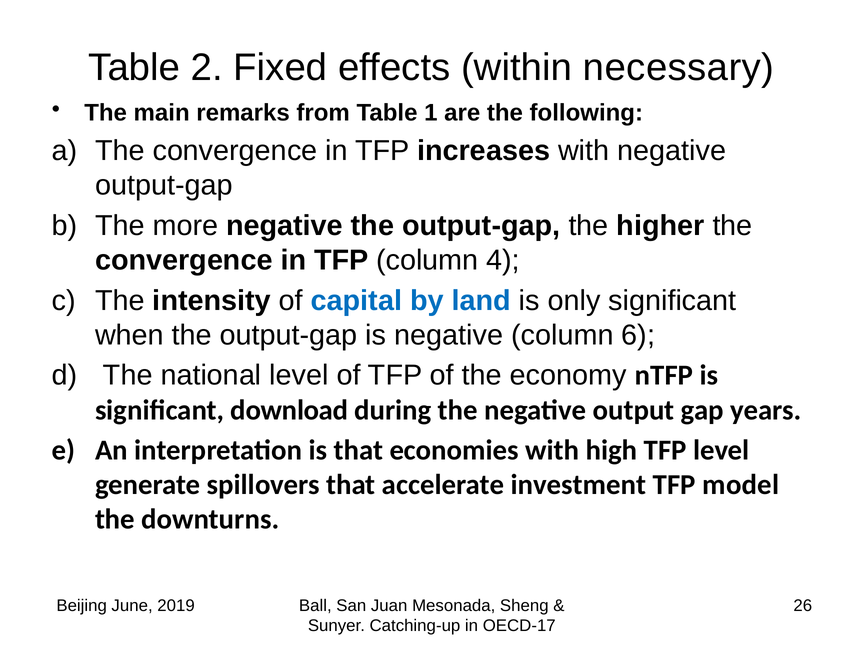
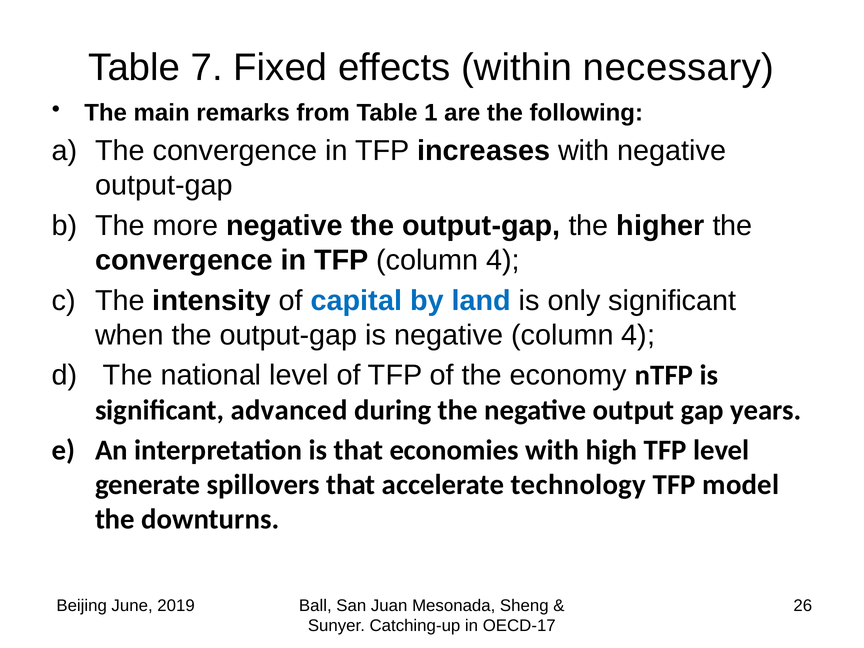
2: 2 -> 7 (207, 68)
negative column 6: 6 -> 4 (638, 335)
download: download -> advanced (289, 410)
investment: investment -> technology (578, 485)
